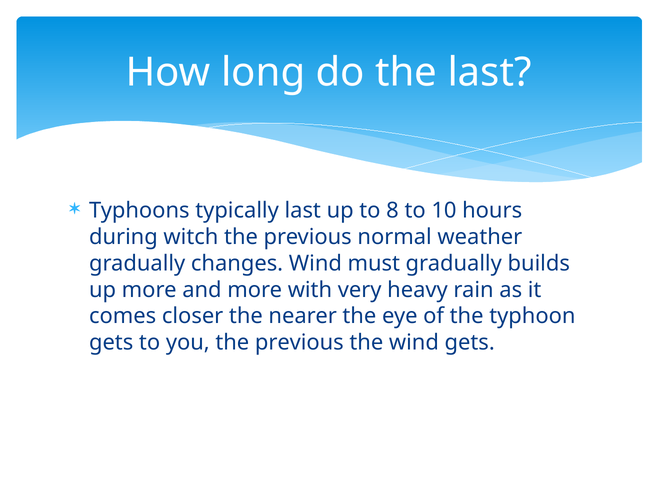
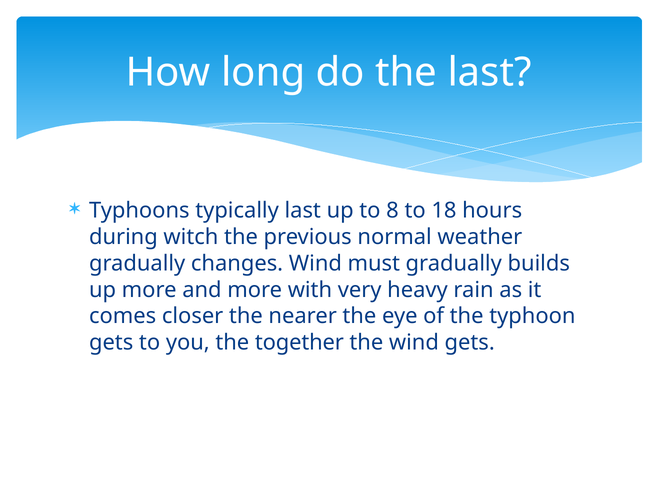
10: 10 -> 18 (444, 211)
you the previous: previous -> together (299, 342)
